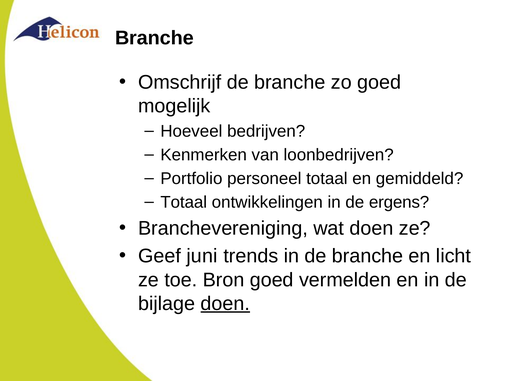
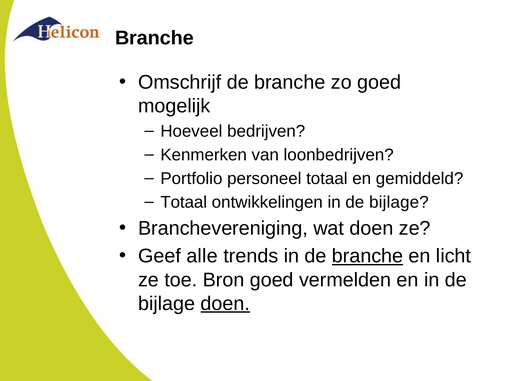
ontwikkelingen in de ergens: ergens -> bijlage (399, 202)
juni: juni -> alle (202, 256)
branche underline: none -> present (368, 256)
